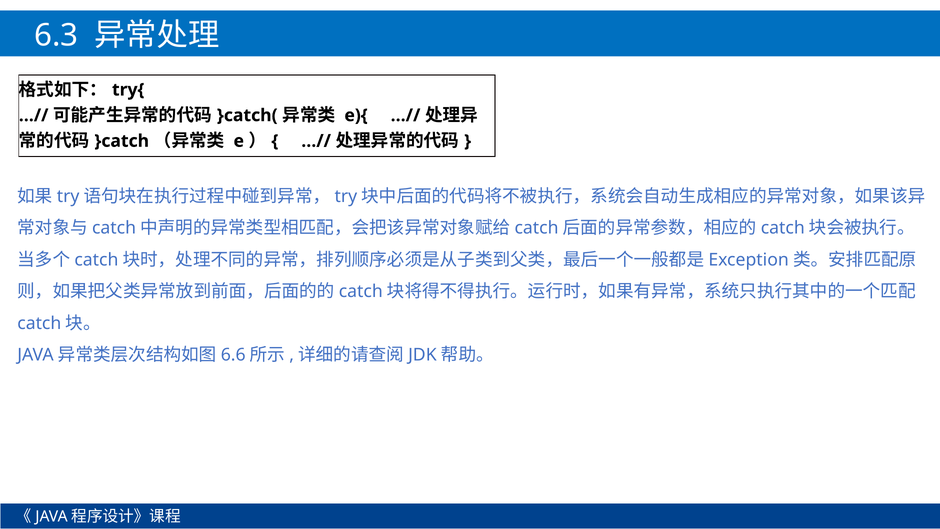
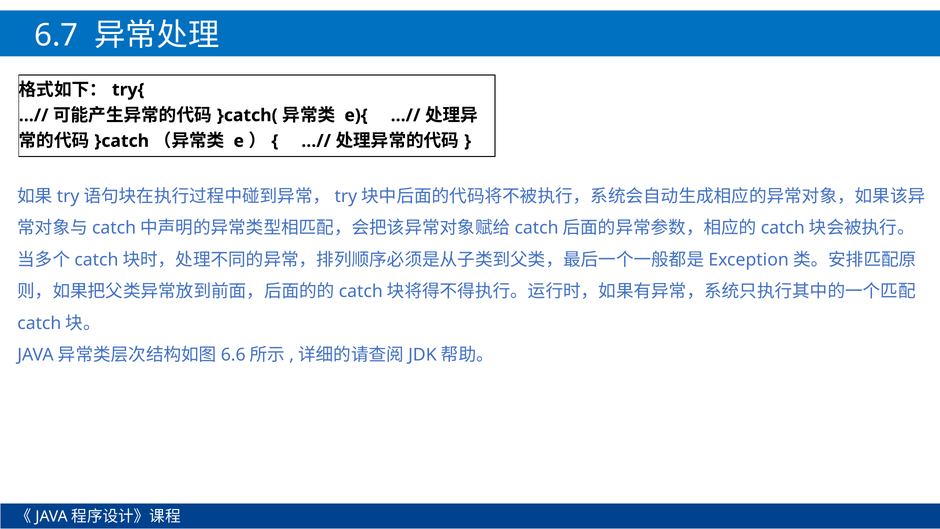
6.3: 6.3 -> 6.7 (56, 35)
